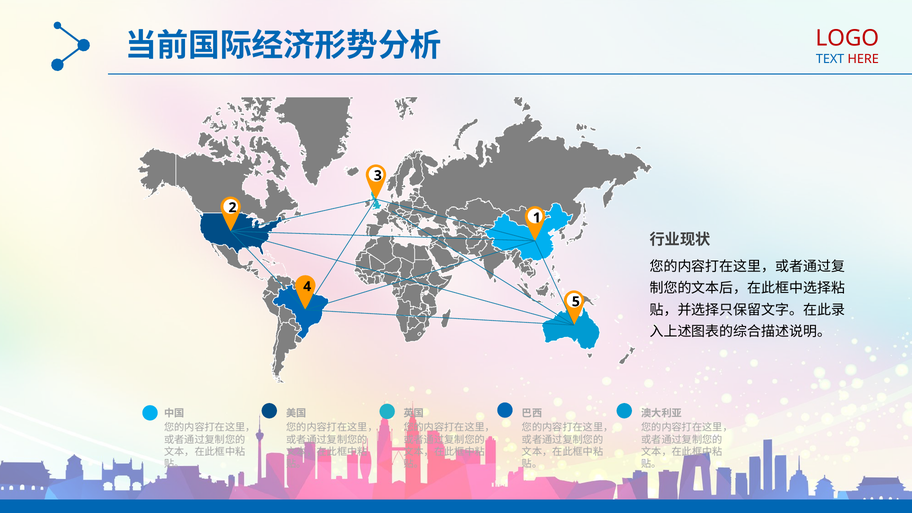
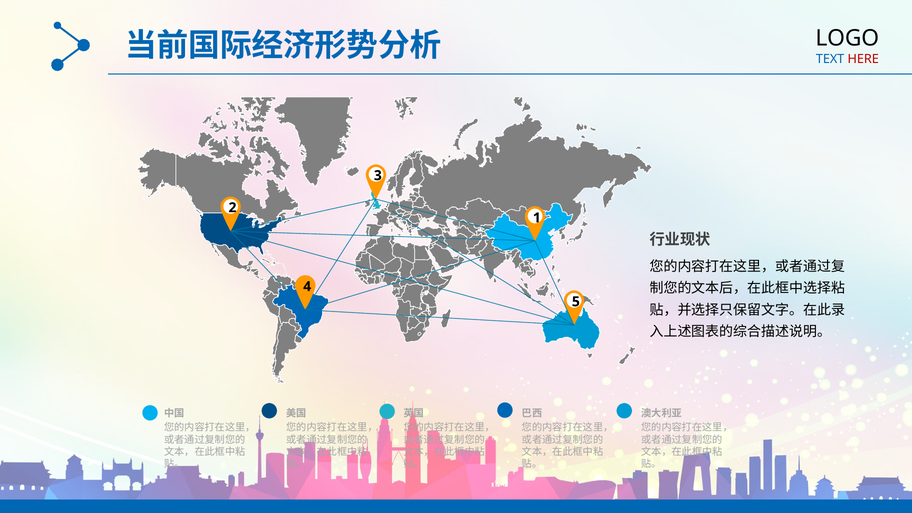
LOGO colour: red -> black (847, 38)
